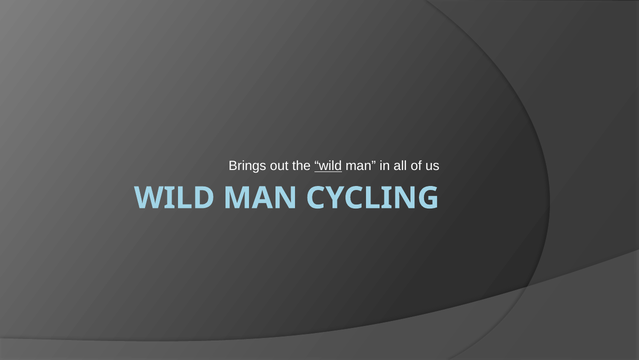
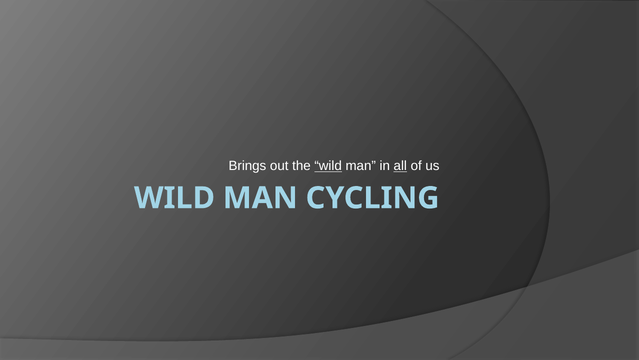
all underline: none -> present (400, 166)
